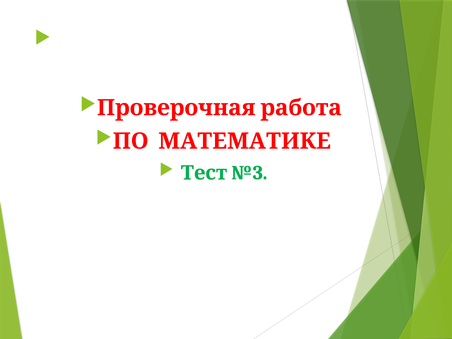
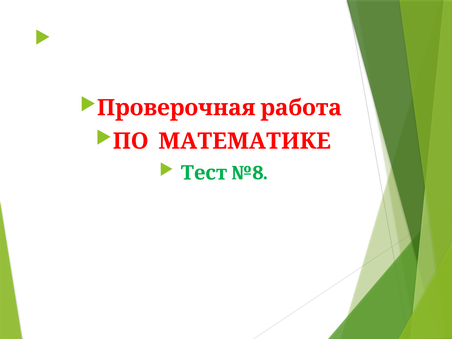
№3: №3 -> №8 (250, 173)
